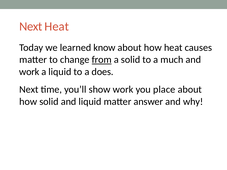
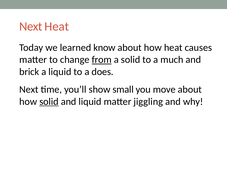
work: work -> brick (29, 72)
show work: work -> small (123, 90)
place: place -> move (164, 90)
solid underline: none -> present (49, 102)
answer: answer -> jiggling (148, 102)
